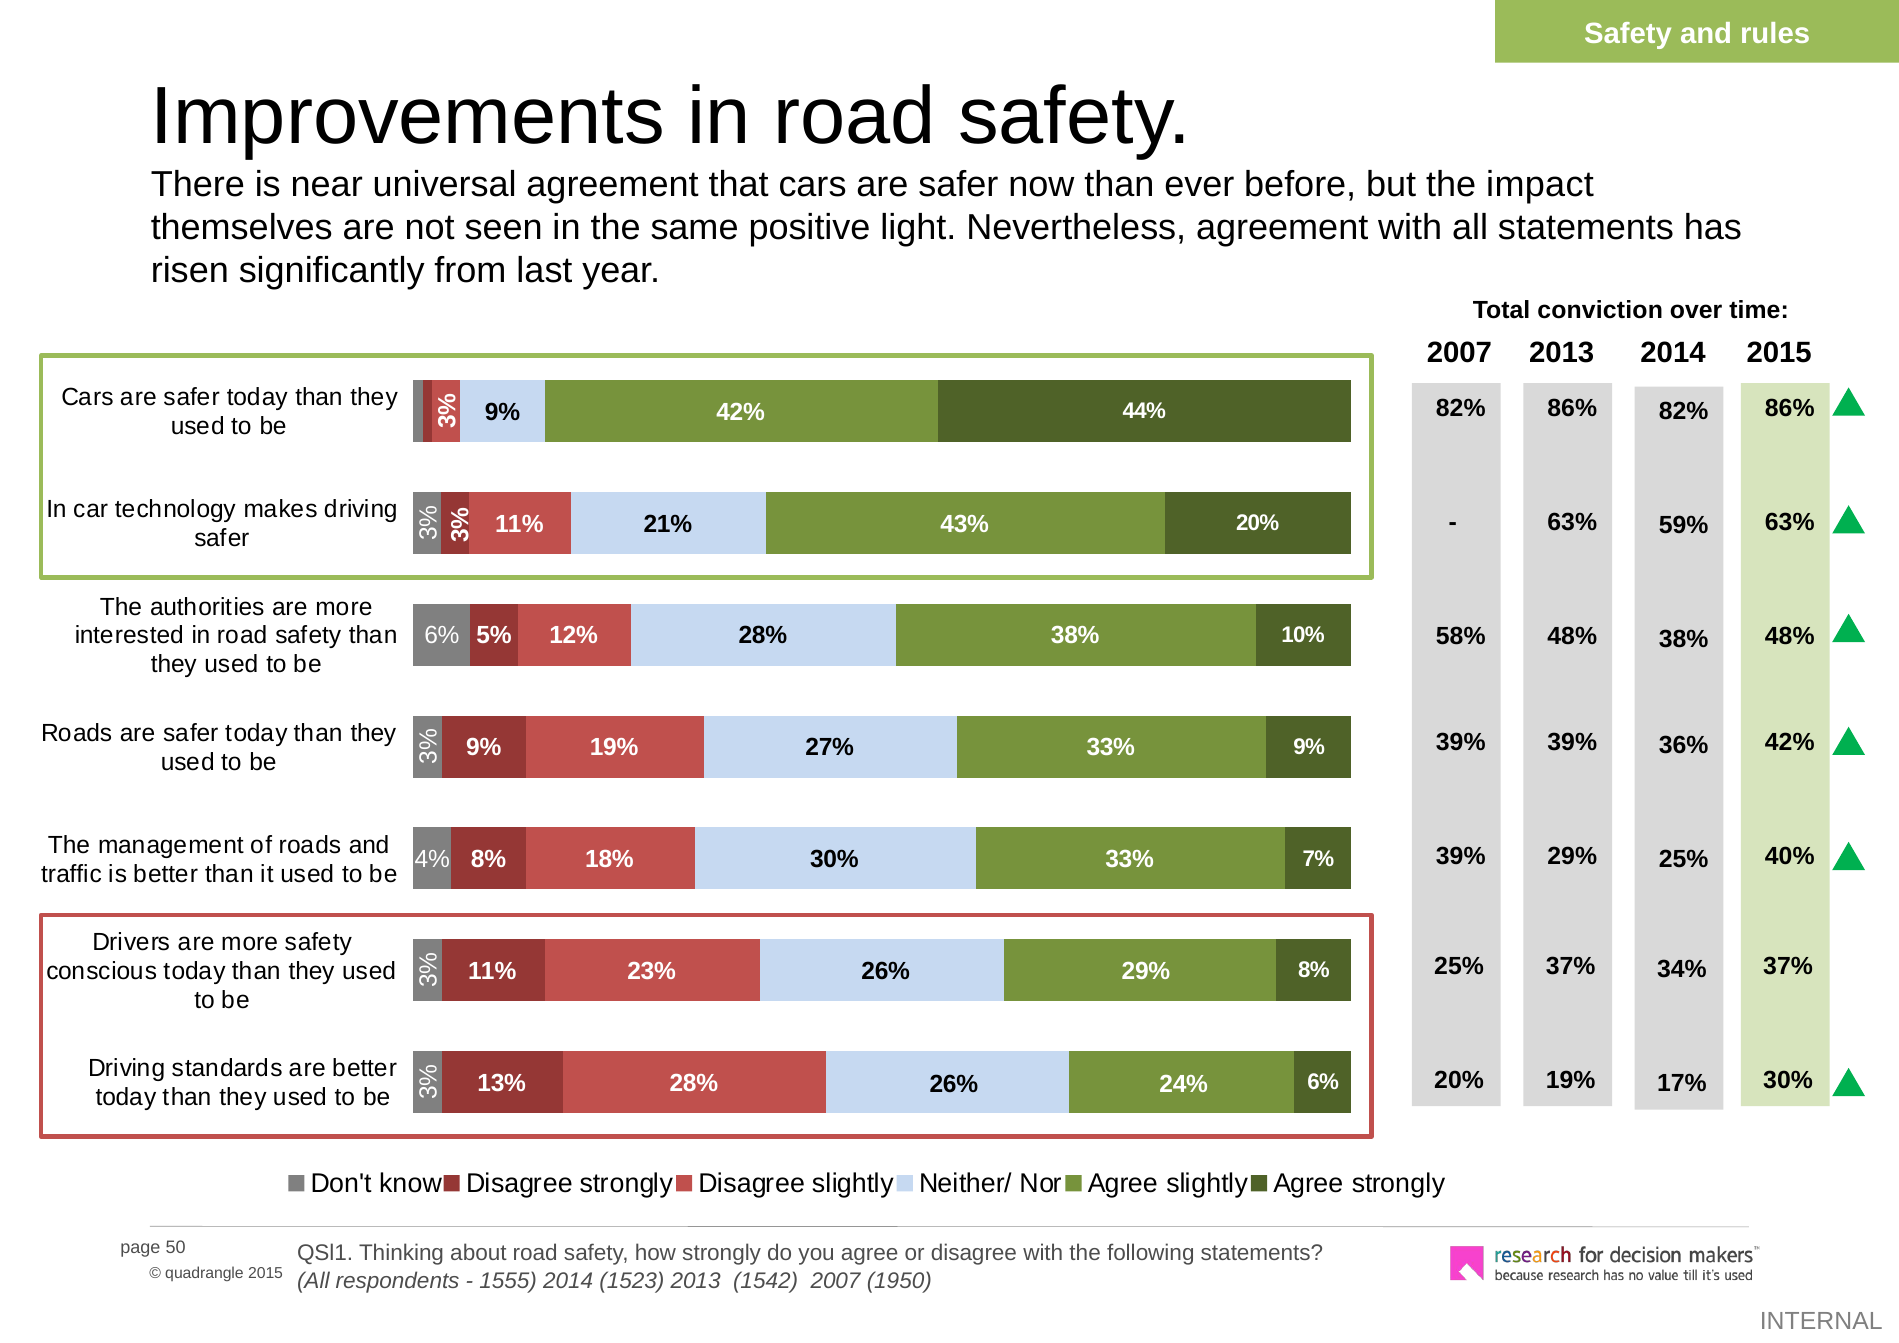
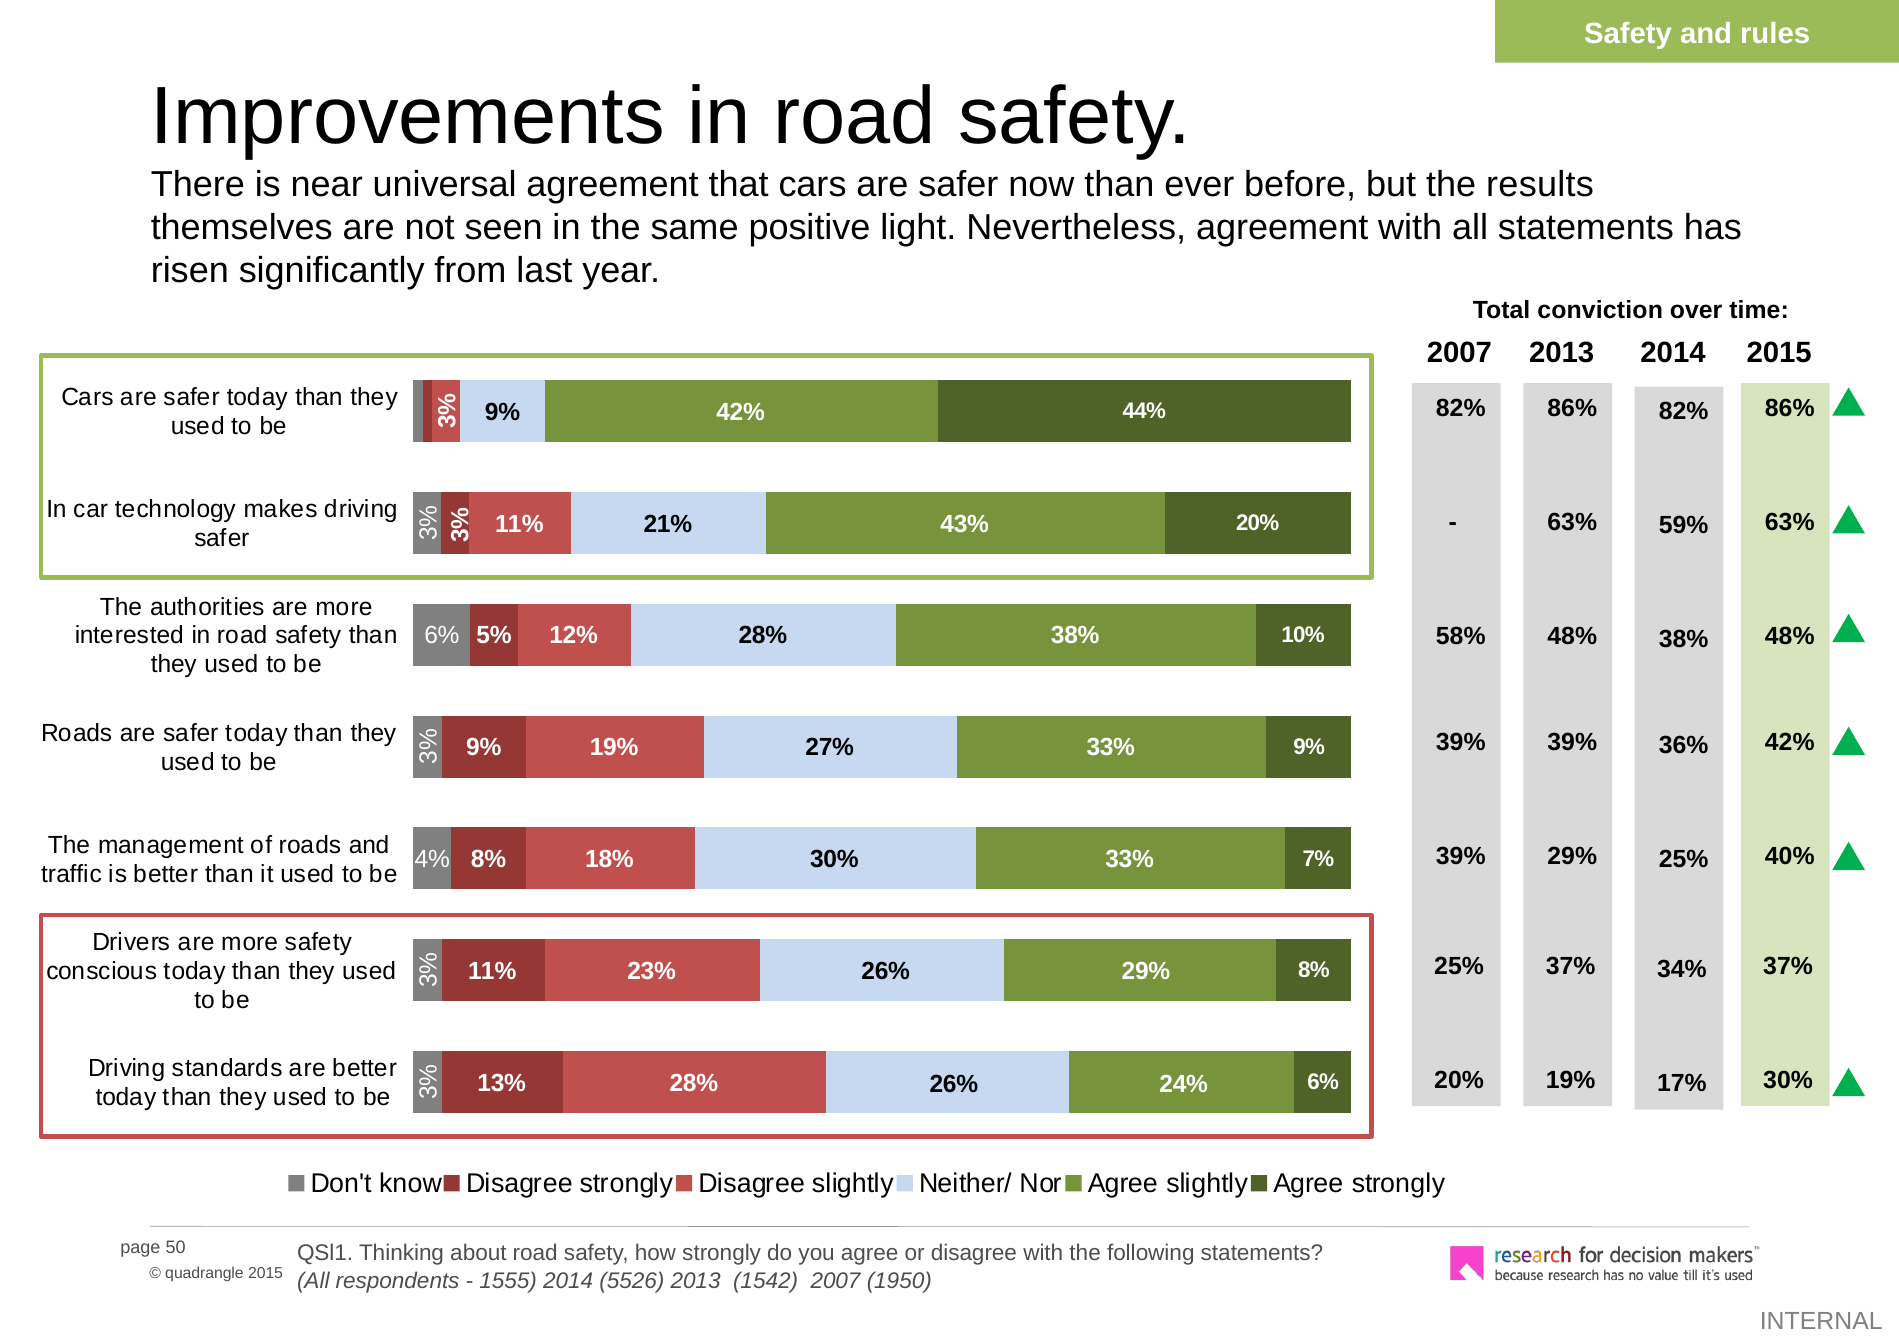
impact: impact -> results (1540, 184)
1523: 1523 -> 5526 (632, 1281)
